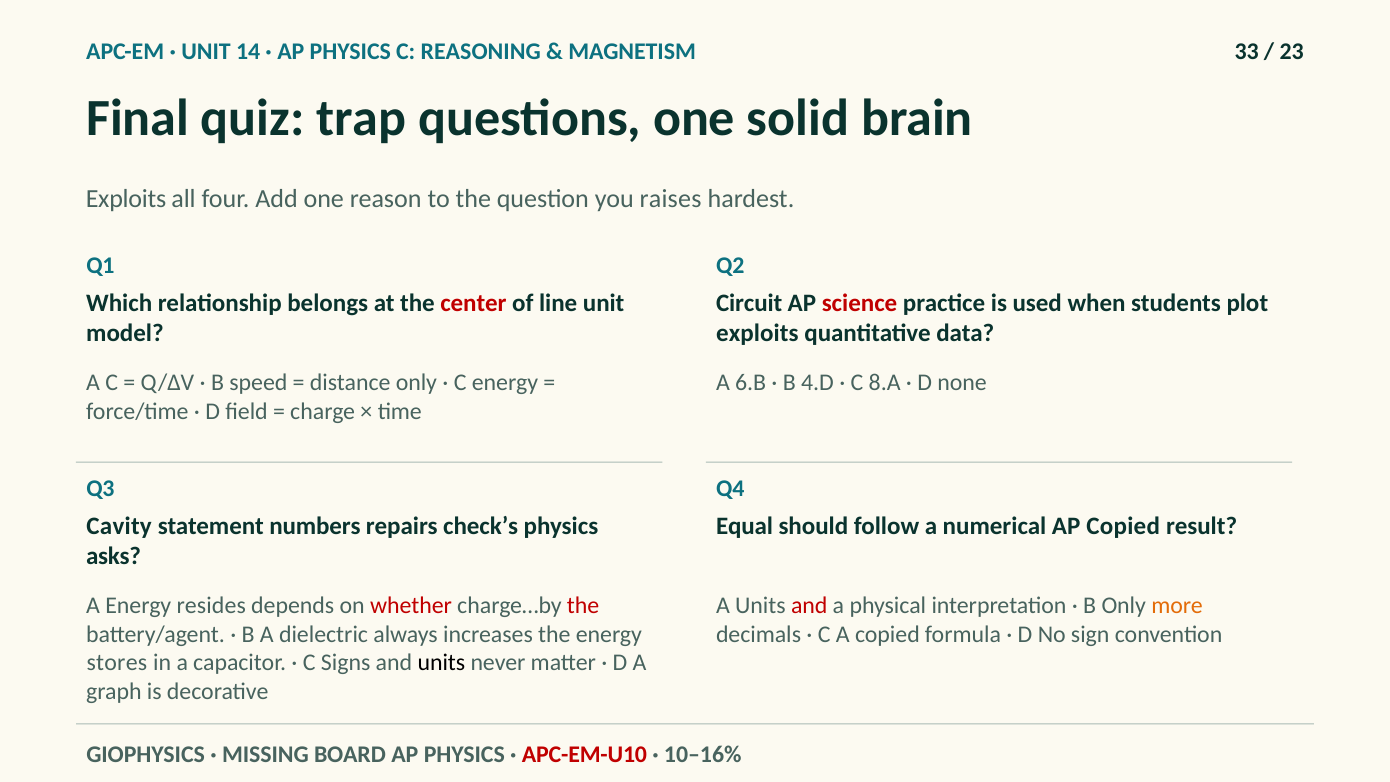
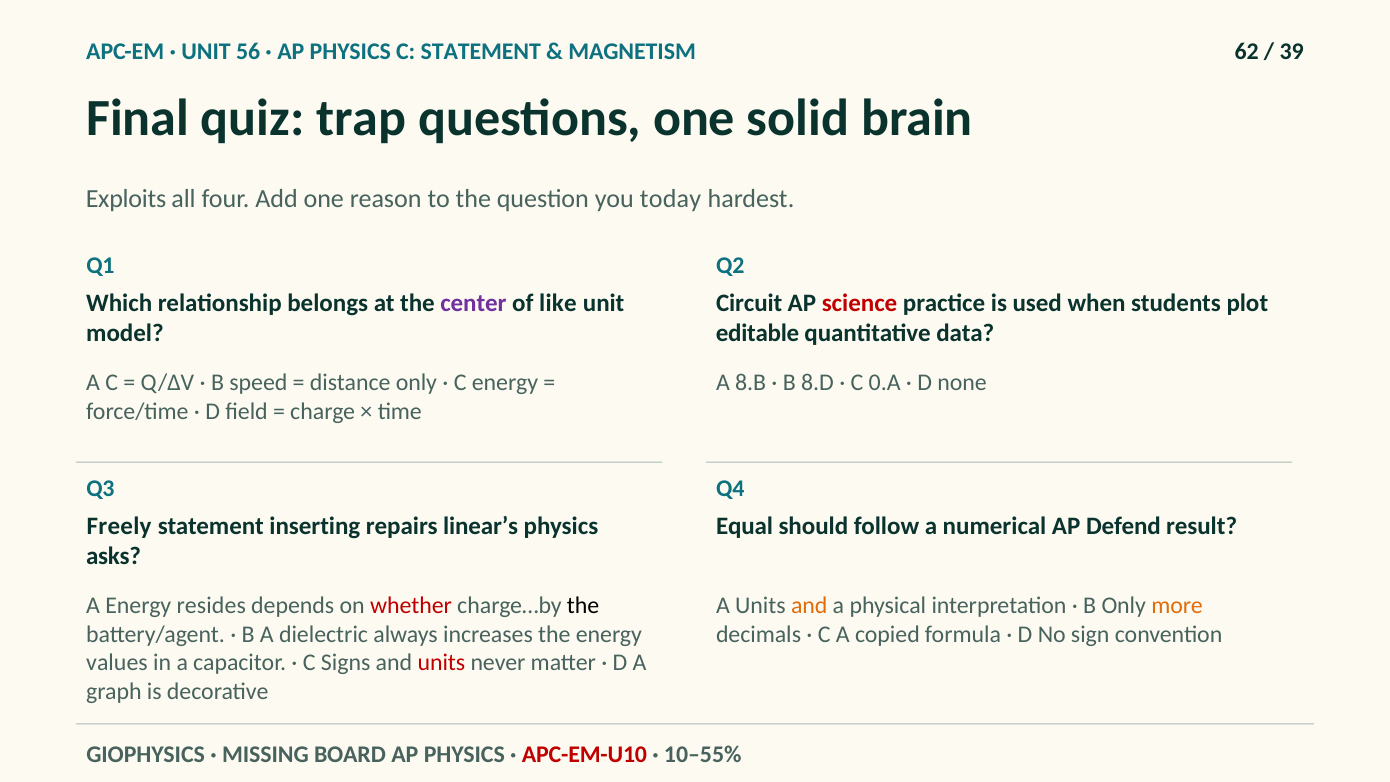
14: 14 -> 56 (248, 52)
C REASONING: REASONING -> STATEMENT (481, 52)
33: 33 -> 62 (1247, 52)
23: 23 -> 39 (1292, 52)
raises: raises -> today (671, 198)
center colour: red -> purple (473, 303)
line: line -> like (558, 303)
exploits: exploits -> editable (758, 333)
6.B: 6.B -> 8.B (751, 383)
4.D: 4.D -> 8.D (818, 383)
8.A: 8.A -> 0.A (885, 383)
Cavity: Cavity -> Freely (119, 526)
numbers: numbers -> inserting (315, 526)
check’s: check’s -> linear’s (481, 526)
AP Copied: Copied -> Defend (1123, 526)
the colour: red -> black (583, 605)
and colour: red -> orange (809, 605)
stores: stores -> values (117, 663)
units colour: black -> red (441, 663)
10–16%: 10–16% -> 10–55% (703, 754)
